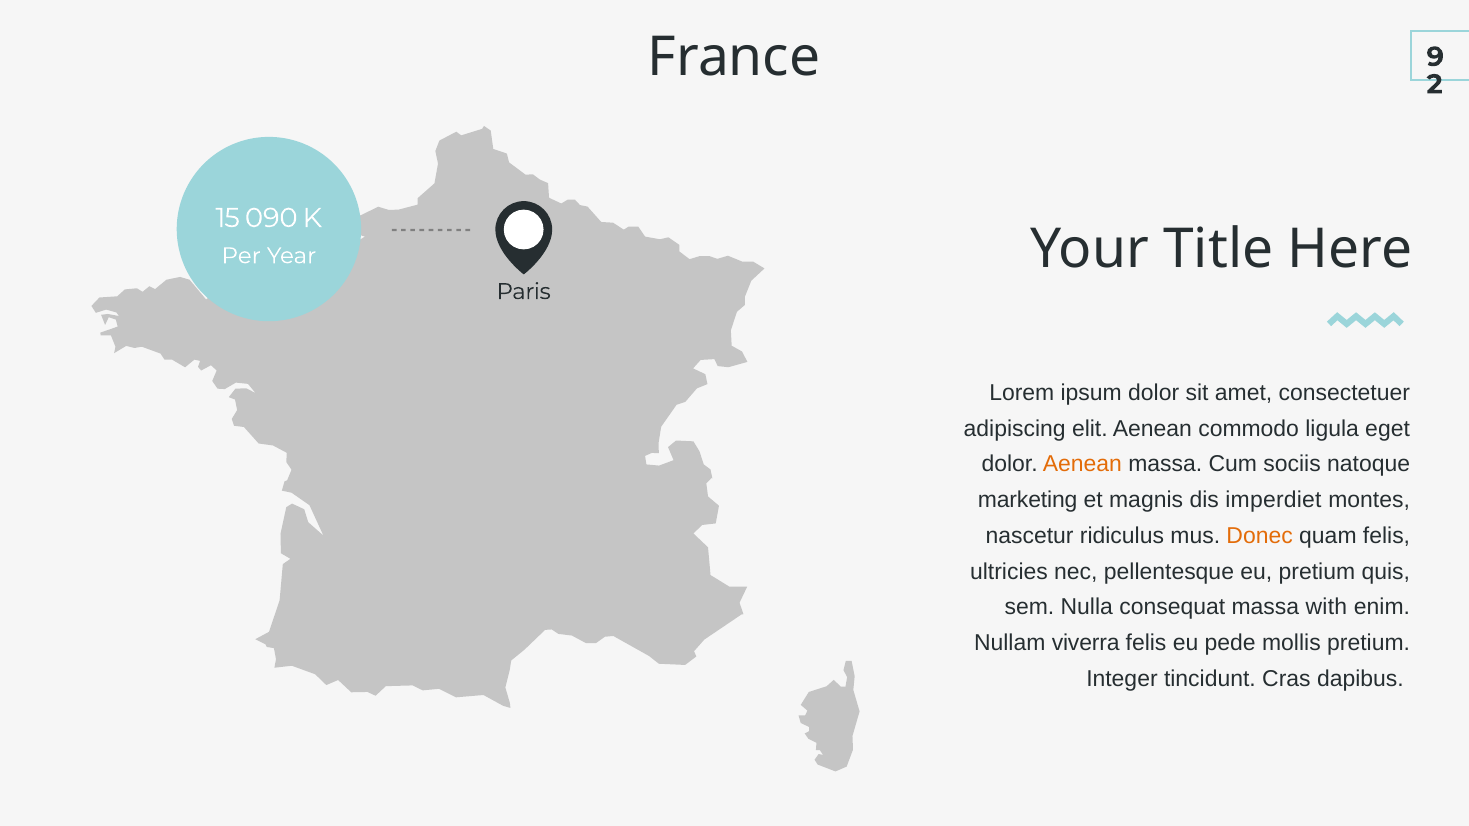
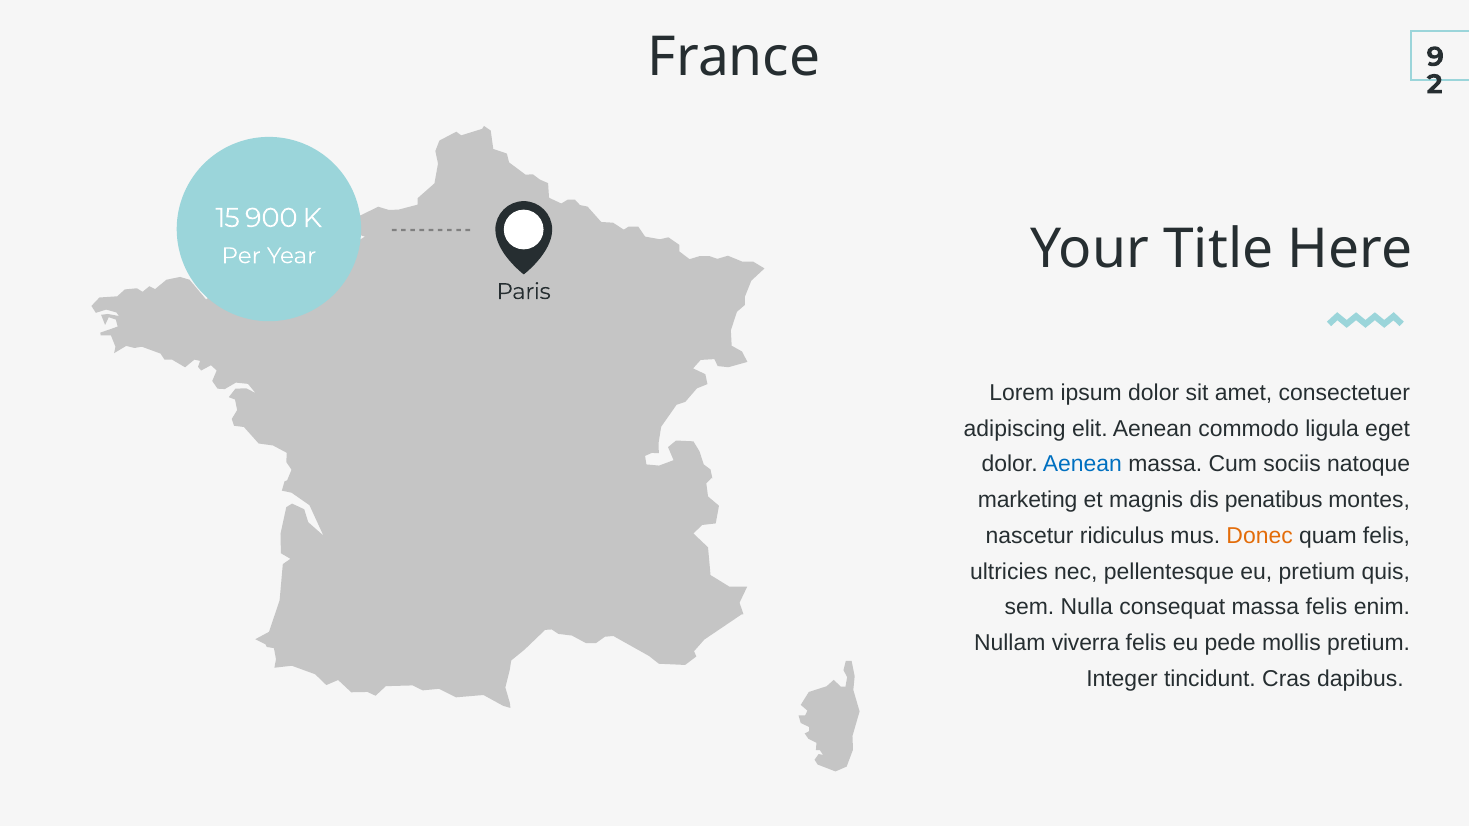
090: 090 -> 900 (271, 218)
Aenean colour: orange -> blue (1082, 464)
imperdiet: imperdiet -> penatibus (1274, 500)
massa with: with -> felis (1326, 608)
